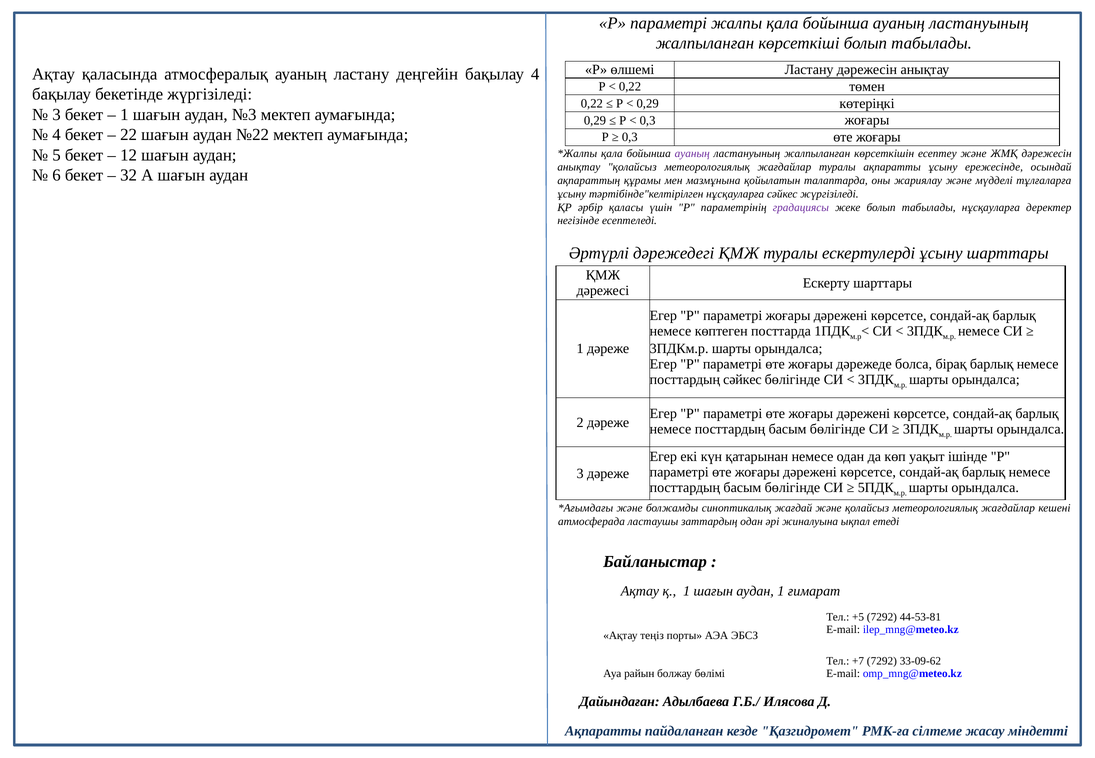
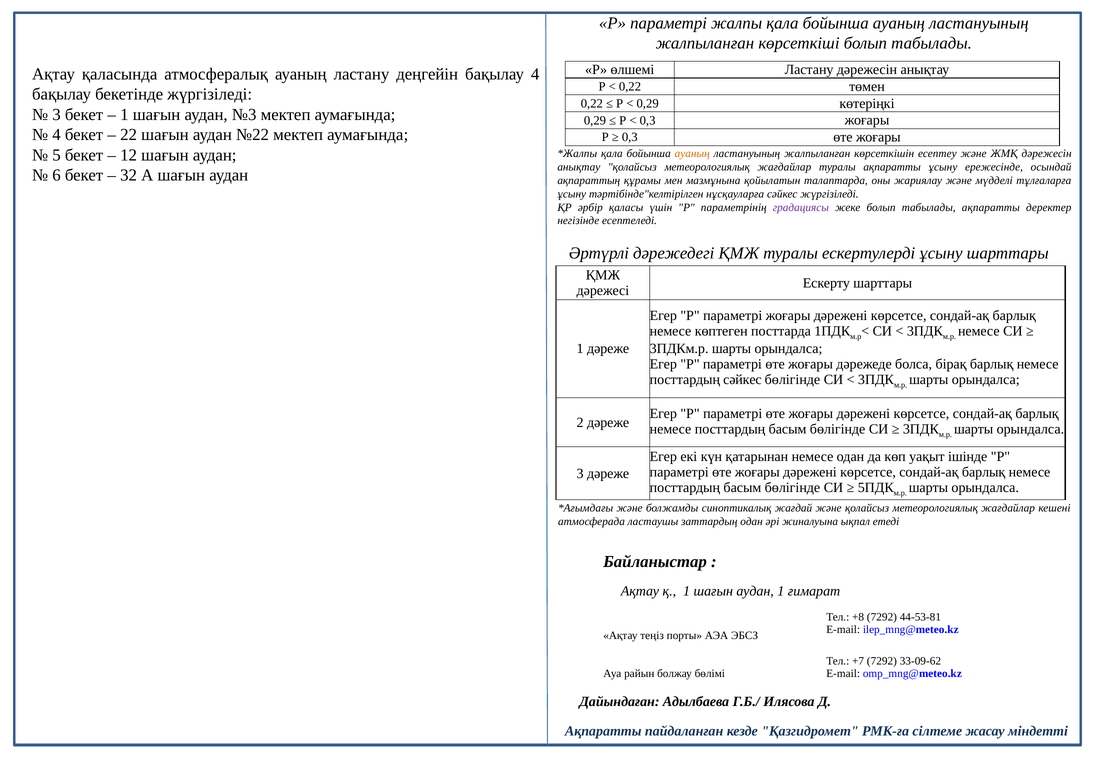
ауаның colour: purple -> orange (692, 154)
табылады нұсқауларға: нұсқауларға -> ақпаратты (991, 207)
+5: +5 -> +8 (858, 617)
